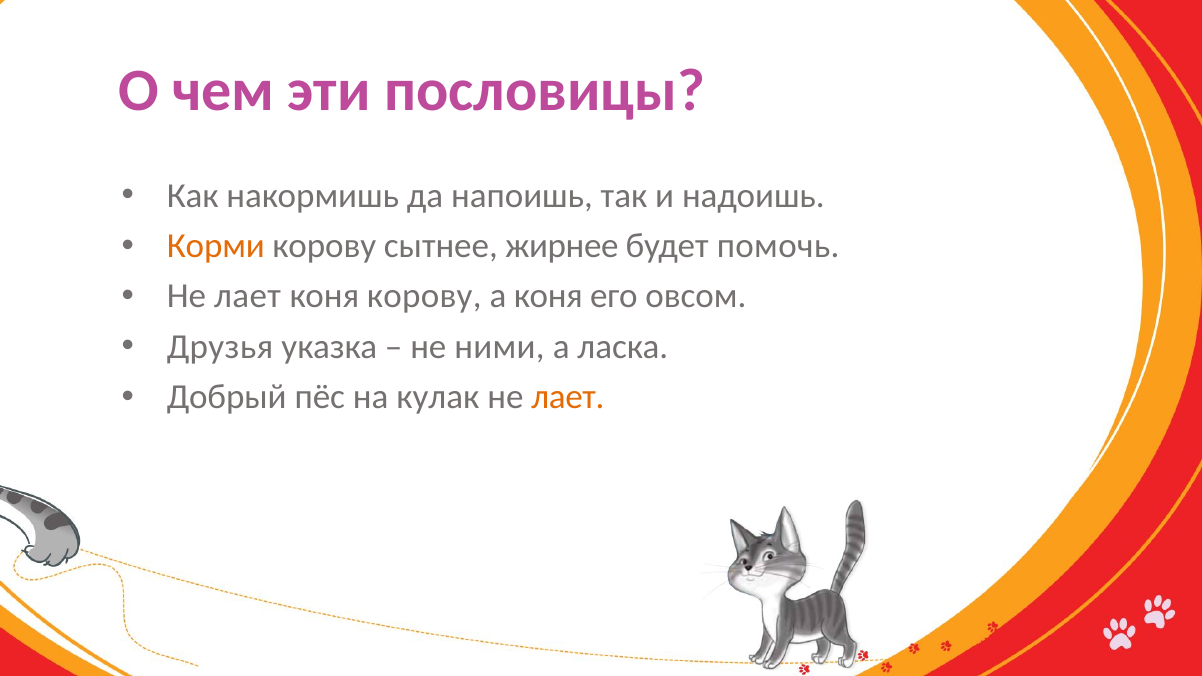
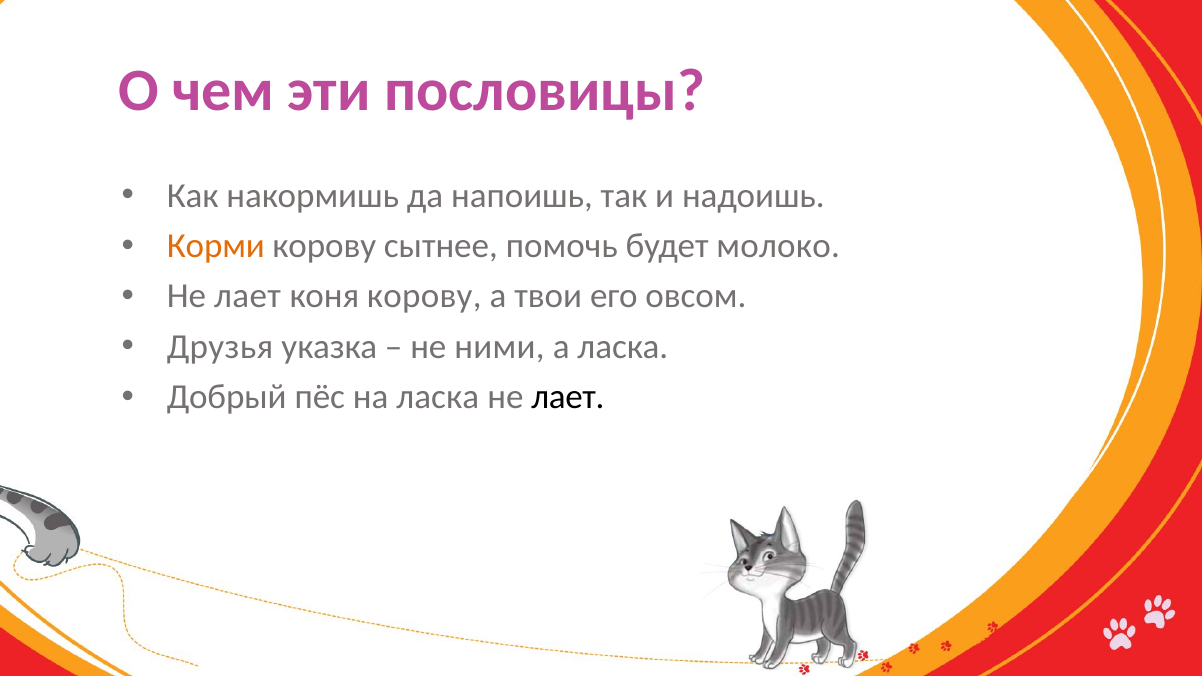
жирнее: жирнее -> помочь (562, 246)
помочь: помочь -> молоко (778, 246)
а коня: коня -> твои (548, 296)
на кулак: кулак -> ласка (438, 397)
лает colour: orange -> black (568, 397)
